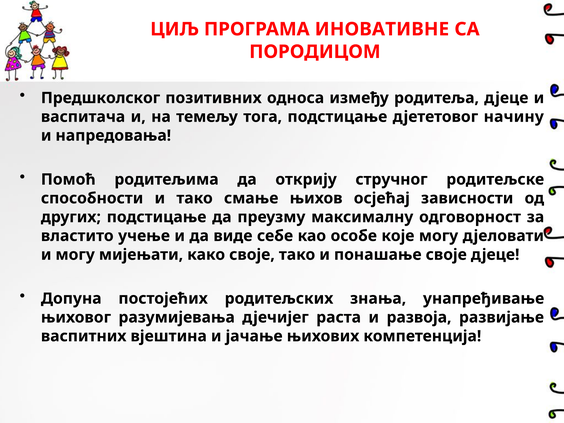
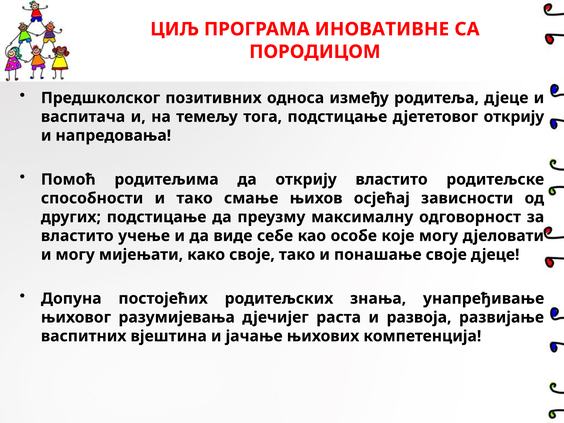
дјететовог начину: начину -> открију (514, 117)
открију стручног: стручног -> властито (392, 179)
